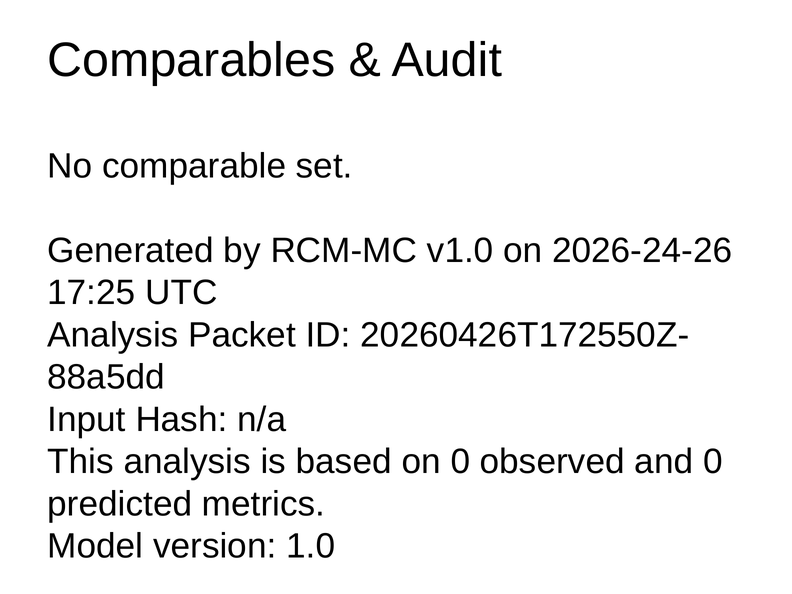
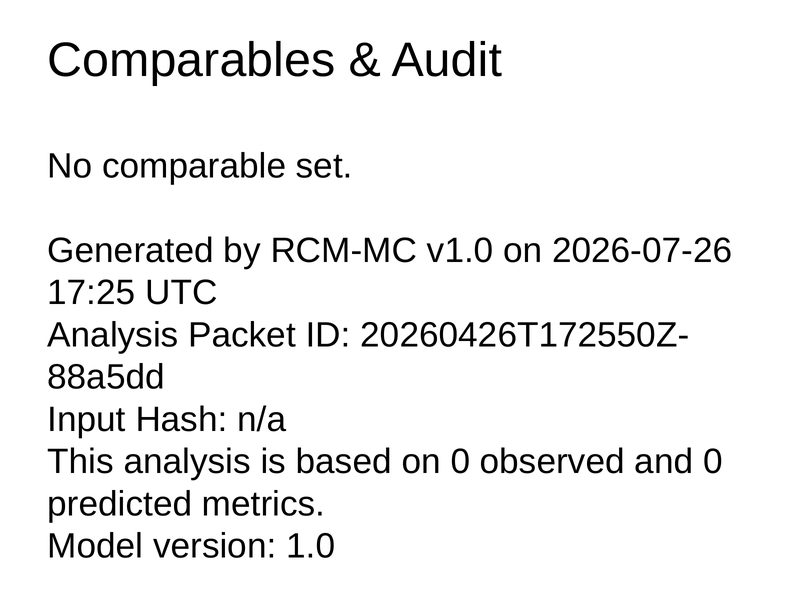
2026-24-26: 2026-24-26 -> 2026-07-26 (642, 251)
